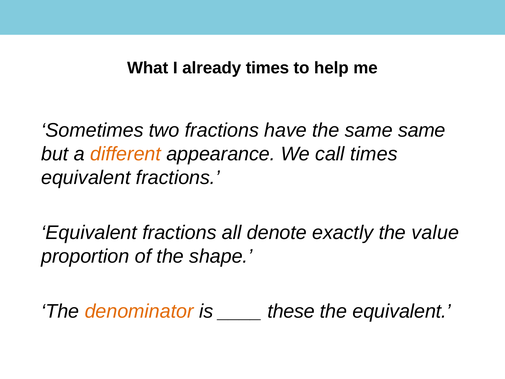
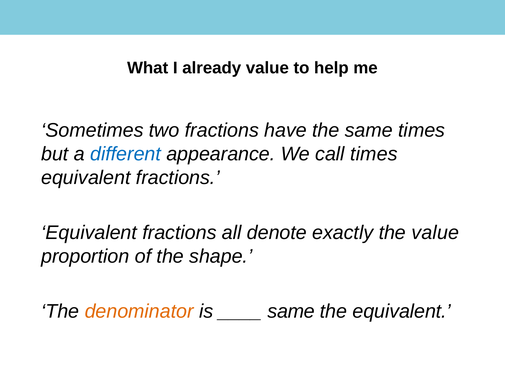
already times: times -> value (267, 68)
same same: same -> times (422, 130)
different colour: orange -> blue (126, 154)
these: these -> same (291, 311)
